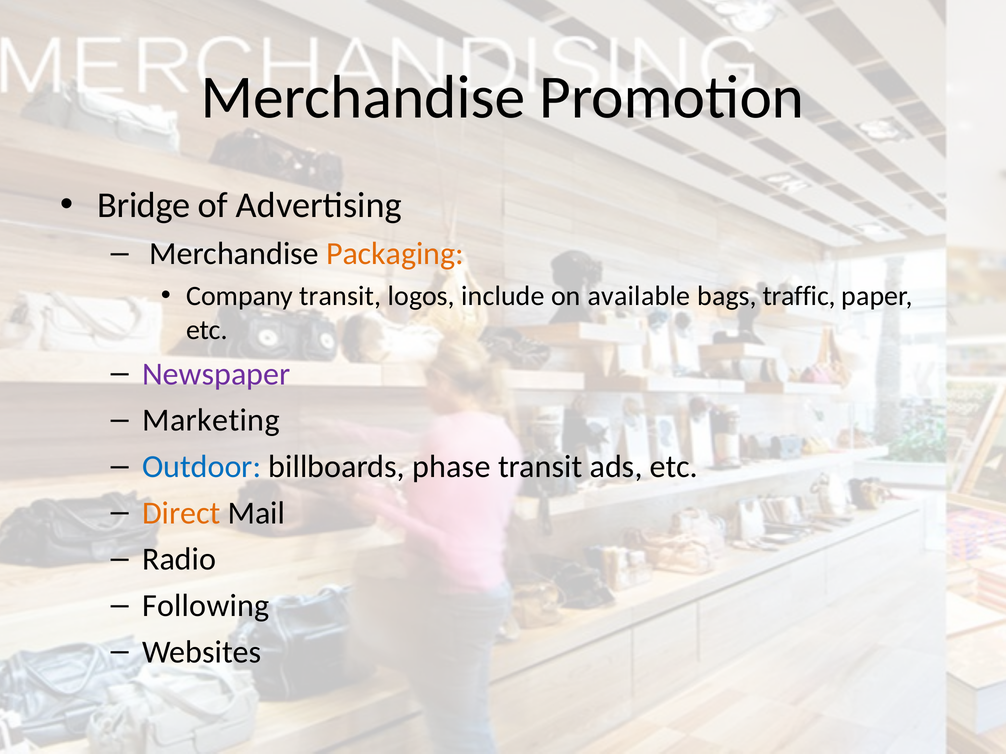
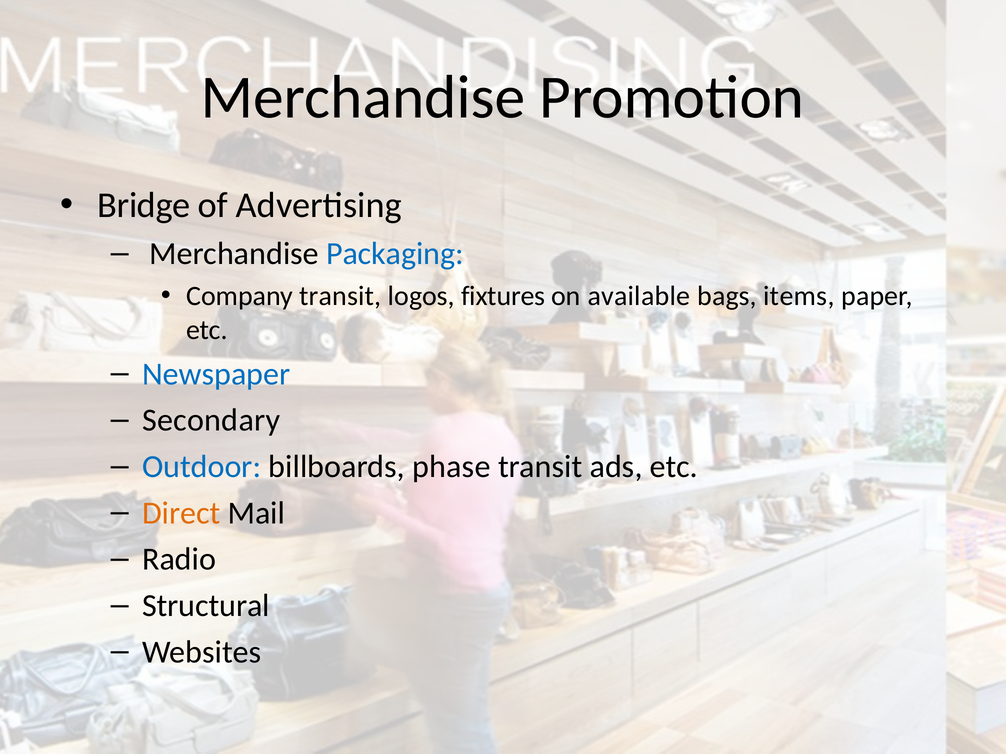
Packaging colour: orange -> blue (395, 254)
include: include -> fixtures (503, 296)
traffic: traffic -> items (799, 296)
Newspaper colour: purple -> blue (216, 374)
Marketing: Marketing -> Secondary (211, 421)
Following: Following -> Structural (206, 606)
